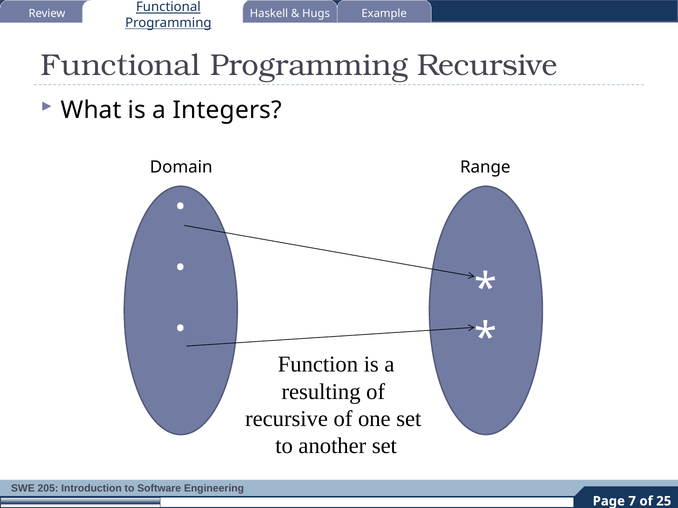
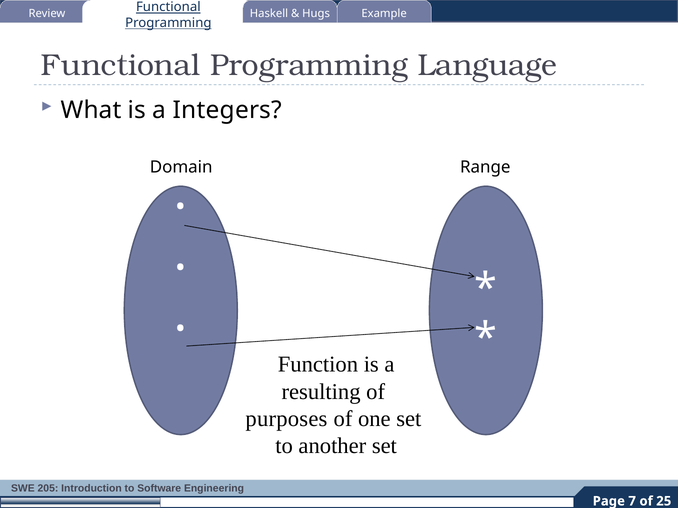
Programming Recursive: Recursive -> Language (487, 65)
recursive: recursive -> purposes (286, 419)
